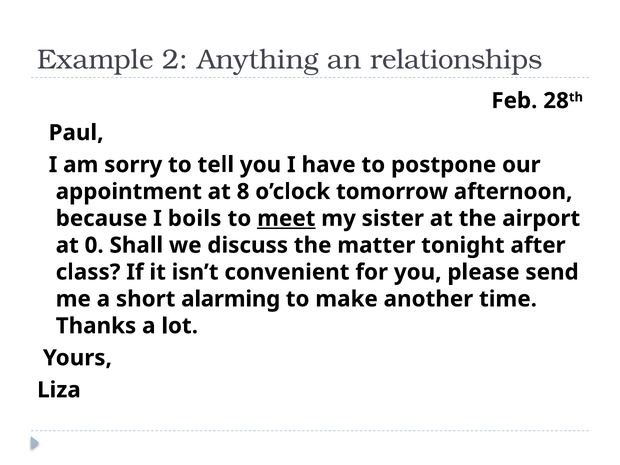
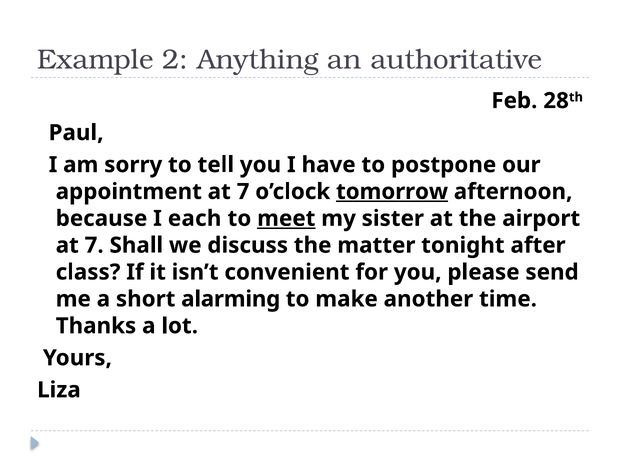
relationships: relationships -> authoritative (456, 60)
appointment at 8: 8 -> 7 (243, 192)
tomorrow underline: none -> present (392, 192)
boils: boils -> each (195, 218)
0: 0 -> 7 (94, 245)
